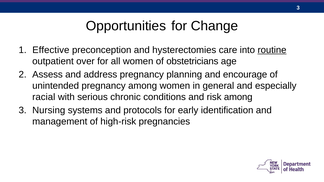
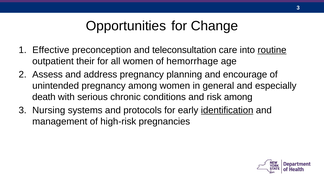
hysterectomies: hysterectomies -> teleconsultation (184, 50)
over: over -> their (85, 61)
obstetricians: obstetricians -> hemorrhage (192, 61)
racial: racial -> death (44, 97)
identification underline: none -> present (227, 110)
